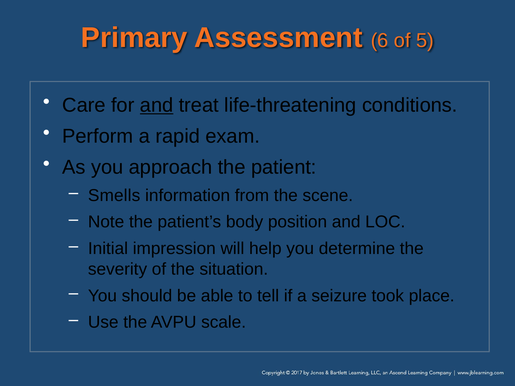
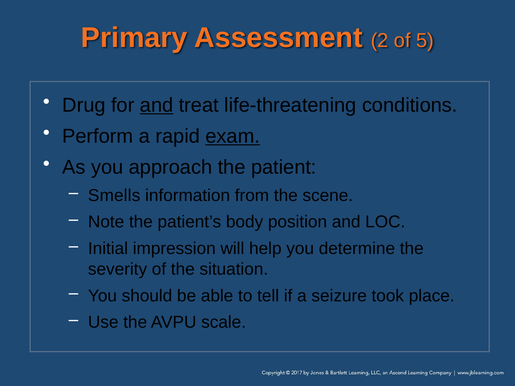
6: 6 -> 2 (380, 41)
Care: Care -> Drug (84, 105)
exam underline: none -> present (233, 136)
